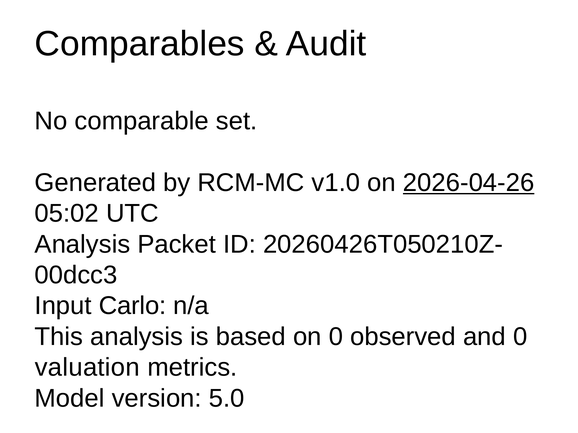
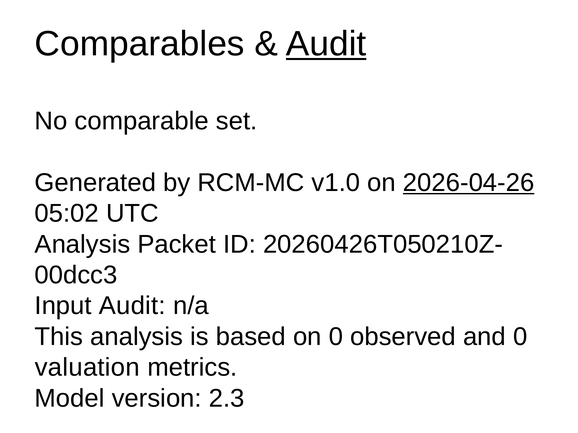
Audit underline: none -> present (326, 44)
Input Carlo: Carlo -> Audit (132, 306)
5.0: 5.0 -> 2.3 (227, 399)
